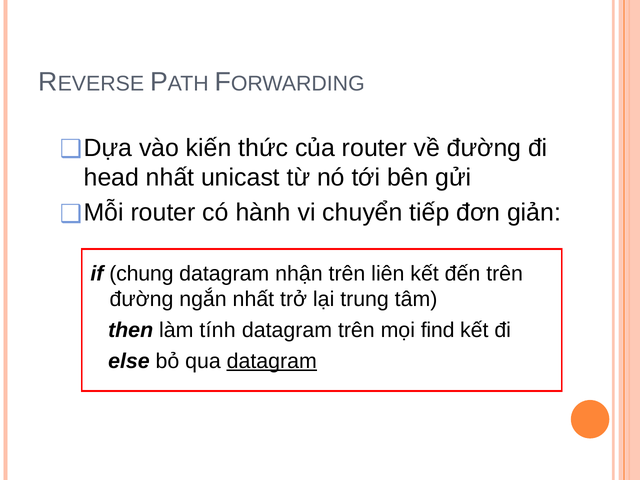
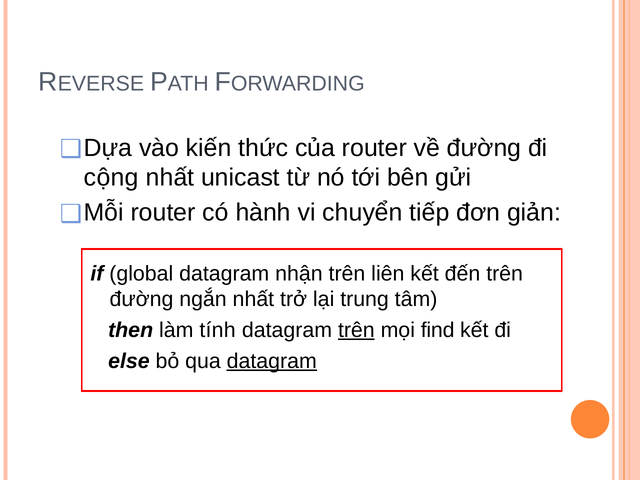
head: head -> cộng (111, 178)
chung: chung -> global (141, 274)
trên underline: none -> present (356, 330)
